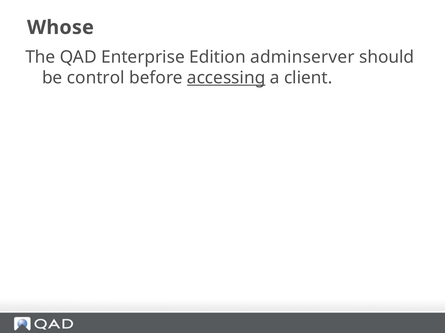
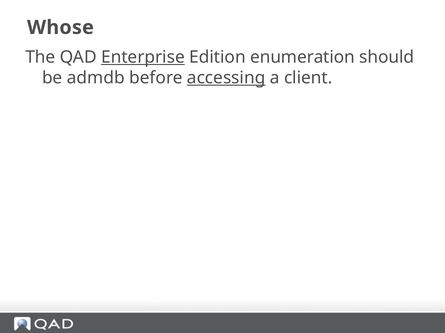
Enterprise underline: none -> present (143, 57)
adminserver: adminserver -> enumeration (303, 57)
control: control -> admdb (96, 78)
